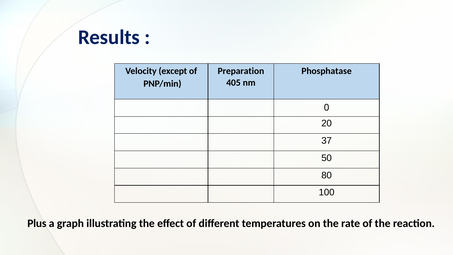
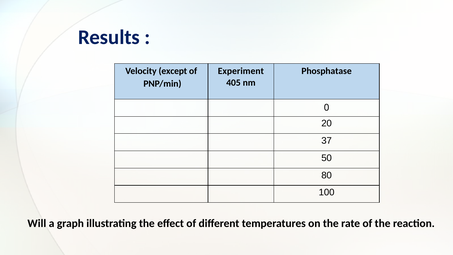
Preparation: Preparation -> Experiment (241, 71)
Plus: Plus -> Will (37, 223)
